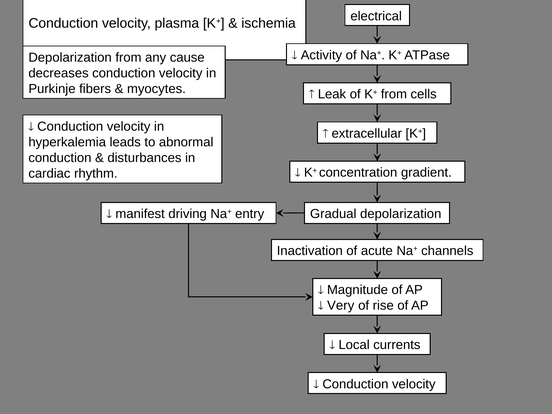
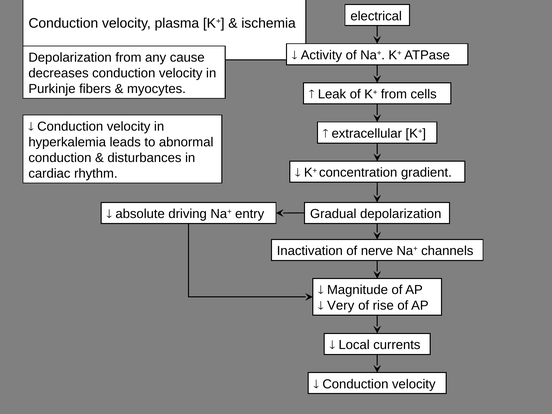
manifest: manifest -> absolute (140, 214)
acute: acute -> nerve (377, 251)
